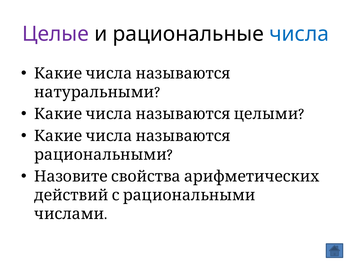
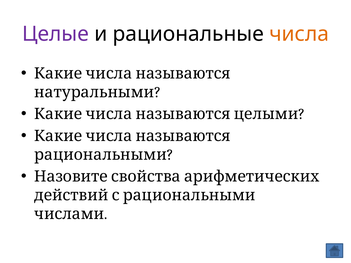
числа colour: blue -> orange (299, 34)
